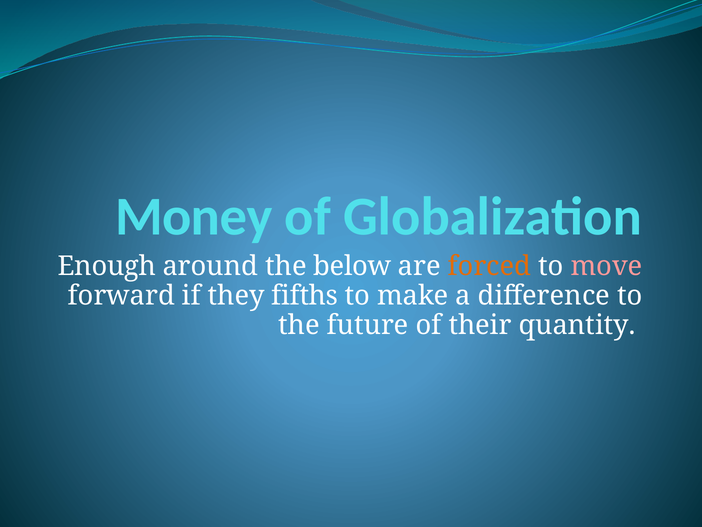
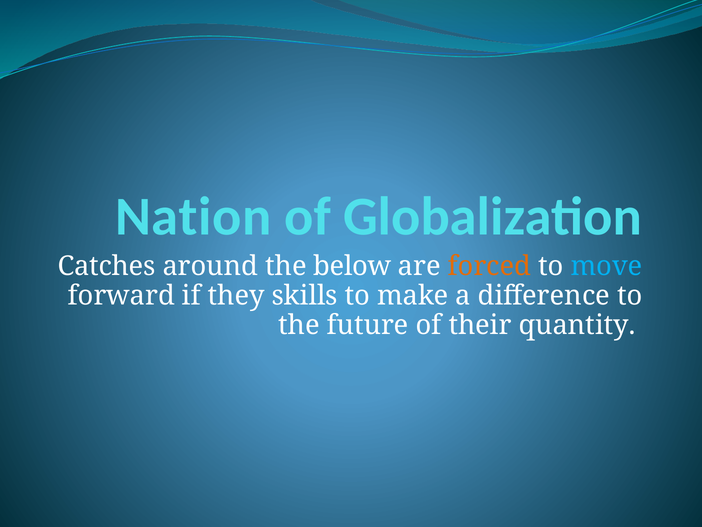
Money: Money -> Nation (193, 217)
Enough: Enough -> Catches (107, 266)
move colour: pink -> light blue (607, 266)
fifths: fifths -> skills (305, 295)
